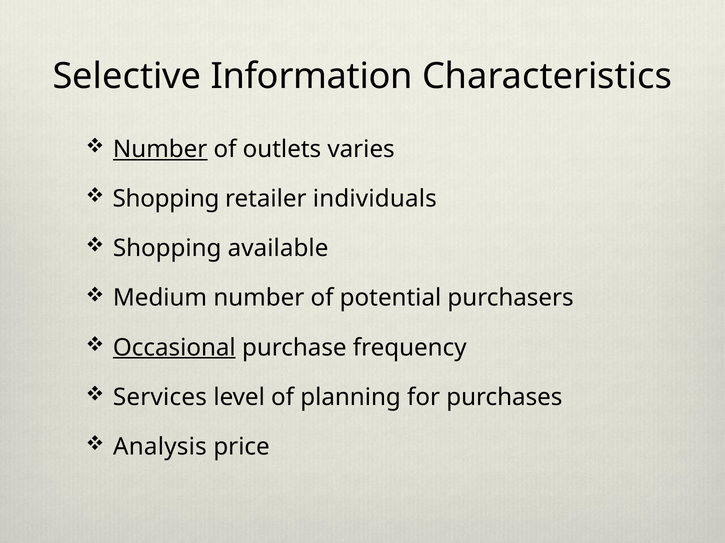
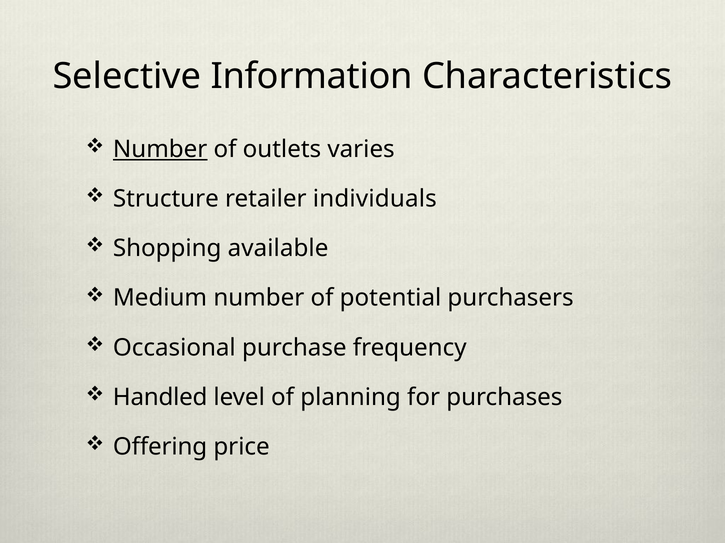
Shopping: Shopping -> Structure (166, 199)
Occasional underline: present -> none (174, 348)
Services: Services -> Handled (160, 398)
Analysis: Analysis -> Offering (160, 447)
